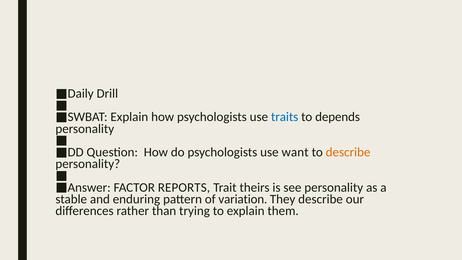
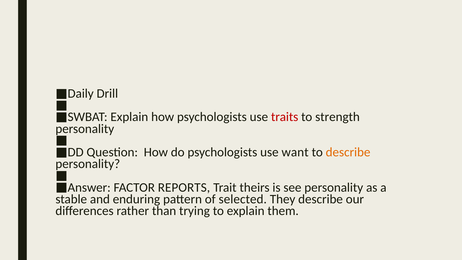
traits colour: blue -> red (285, 117)
depends: depends -> strength (338, 117)
variation: variation -> selected (243, 199)
